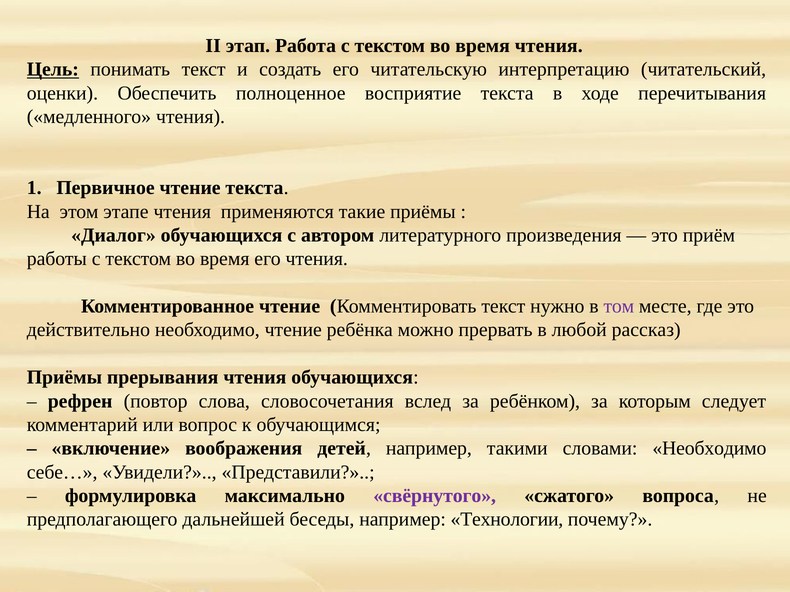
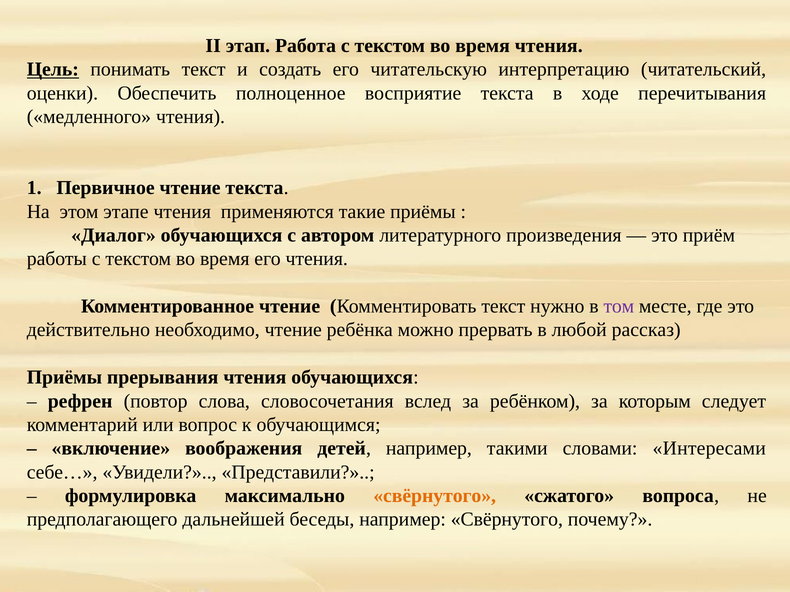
словами Необходимо: Необходимо -> Интересами (709, 449)
свёрнутого colour: purple -> orange (435, 496)
например Технологии: Технологии -> Свёрнутого (507, 520)
